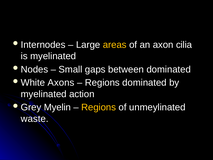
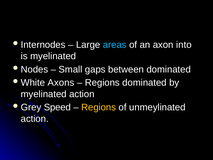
areas colour: yellow -> light blue (115, 45)
cilia: cilia -> into (184, 45)
Myelin: Myelin -> Speed (57, 107)
waste: waste -> action (35, 119)
